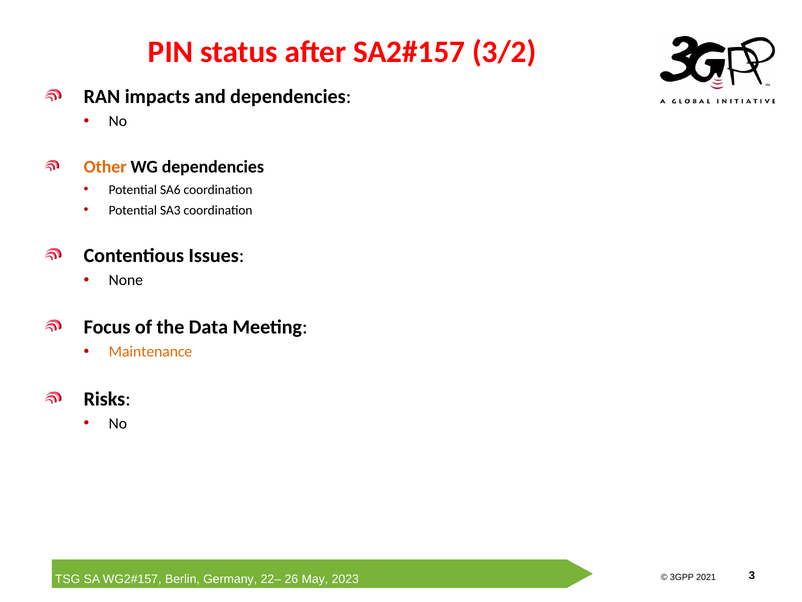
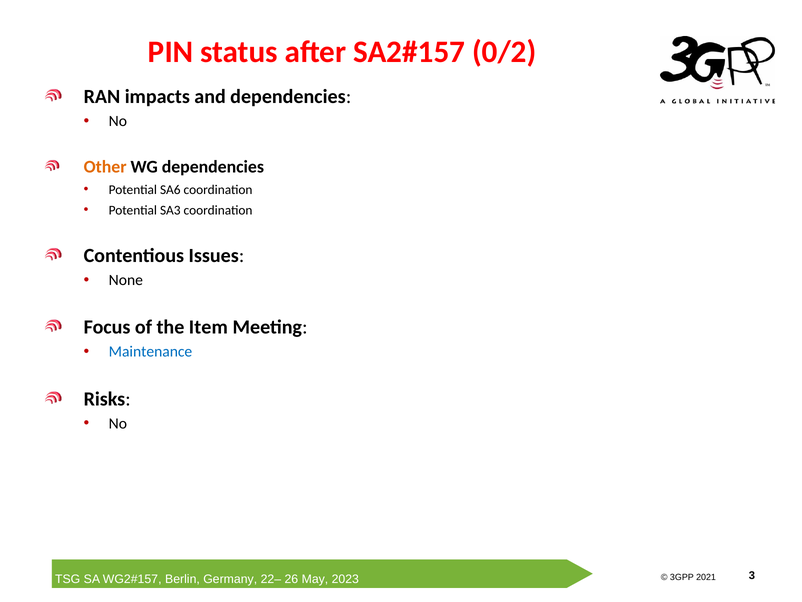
3/2: 3/2 -> 0/2 (504, 52)
Data: Data -> Item (208, 327)
Maintenance colour: orange -> blue (150, 352)
